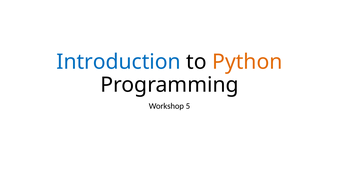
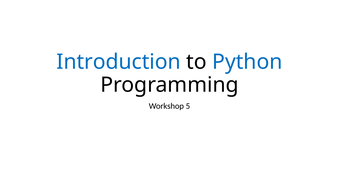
Python colour: orange -> blue (247, 62)
